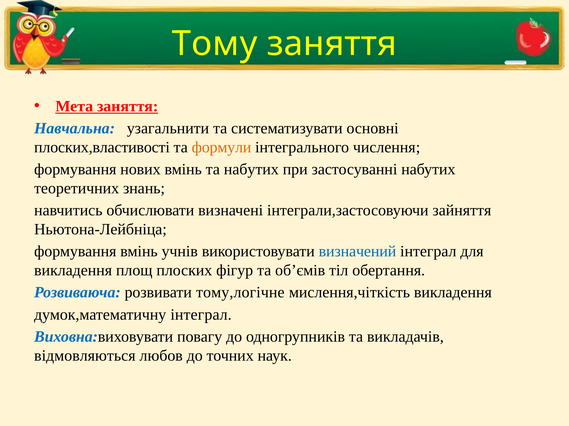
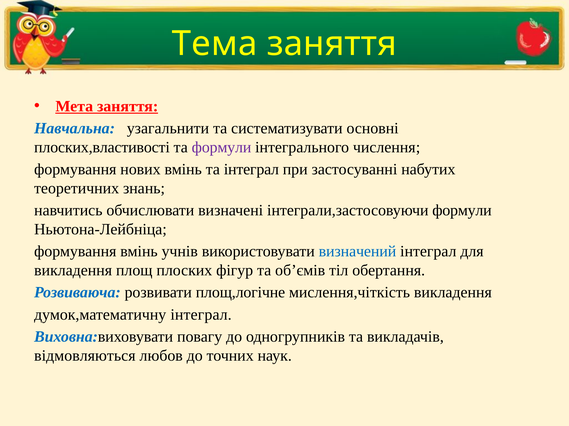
Тому: Тому -> Тема (215, 44)
формули colour: orange -> purple (222, 147)
та набутих: набутих -> інтеграл (251, 170)
інтеграли,застосовуючи зайняття: зайняття -> формули (462, 211)
тому,логічне: тому,логічне -> площ,логічне (240, 293)
